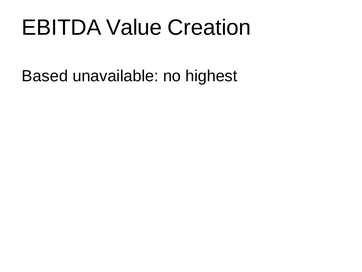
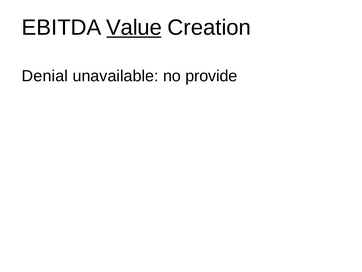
Value underline: none -> present (134, 27)
Based: Based -> Denial (45, 76)
highest: highest -> provide (211, 76)
